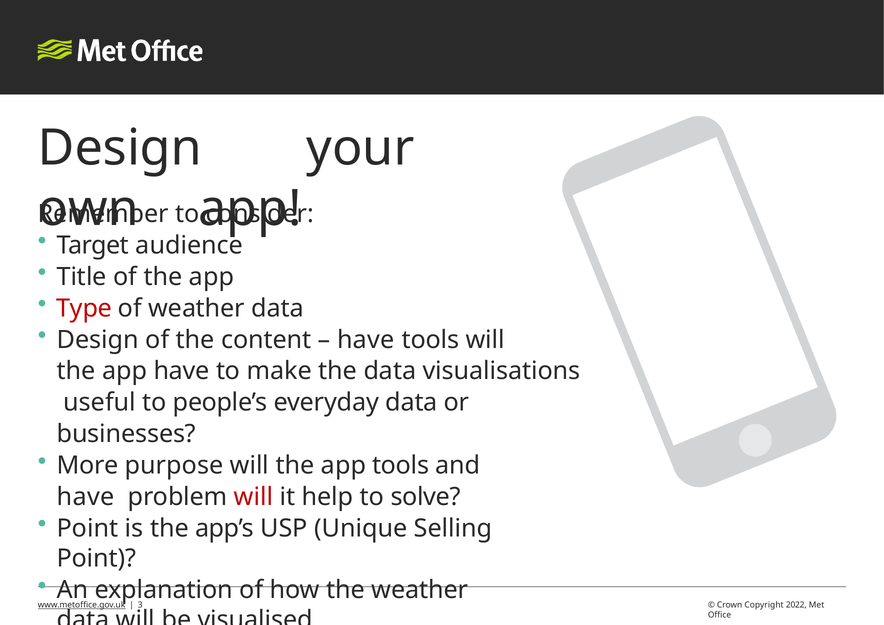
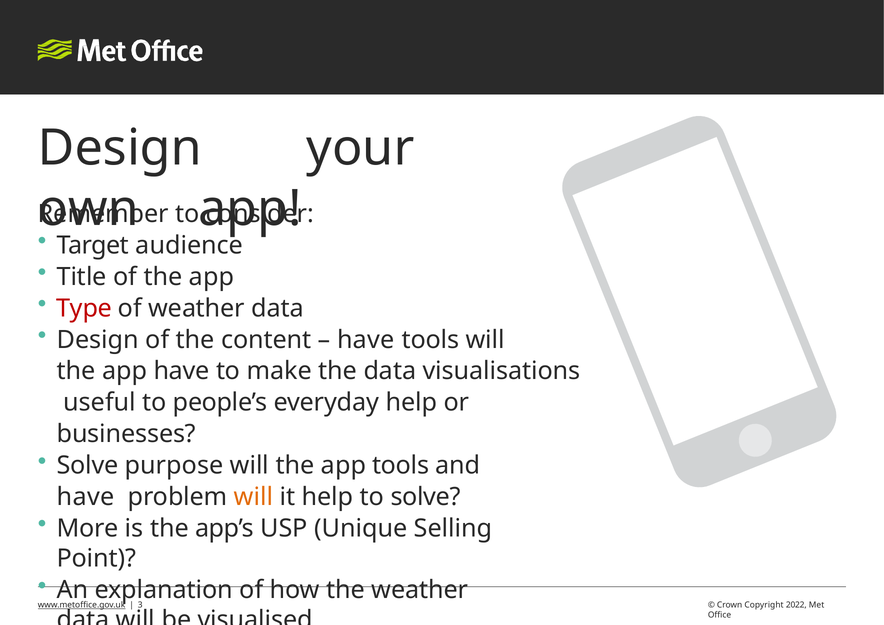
everyday data: data -> help (411, 403)
More: More -> Solve (88, 466)
will colour: red -> orange (253, 497)
Point: Point -> More (88, 528)
